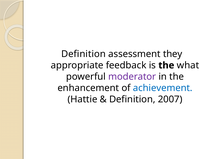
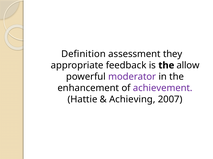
what: what -> allow (188, 66)
achievement colour: blue -> purple (163, 88)
Definition: Definition -> Achieving (132, 100)
